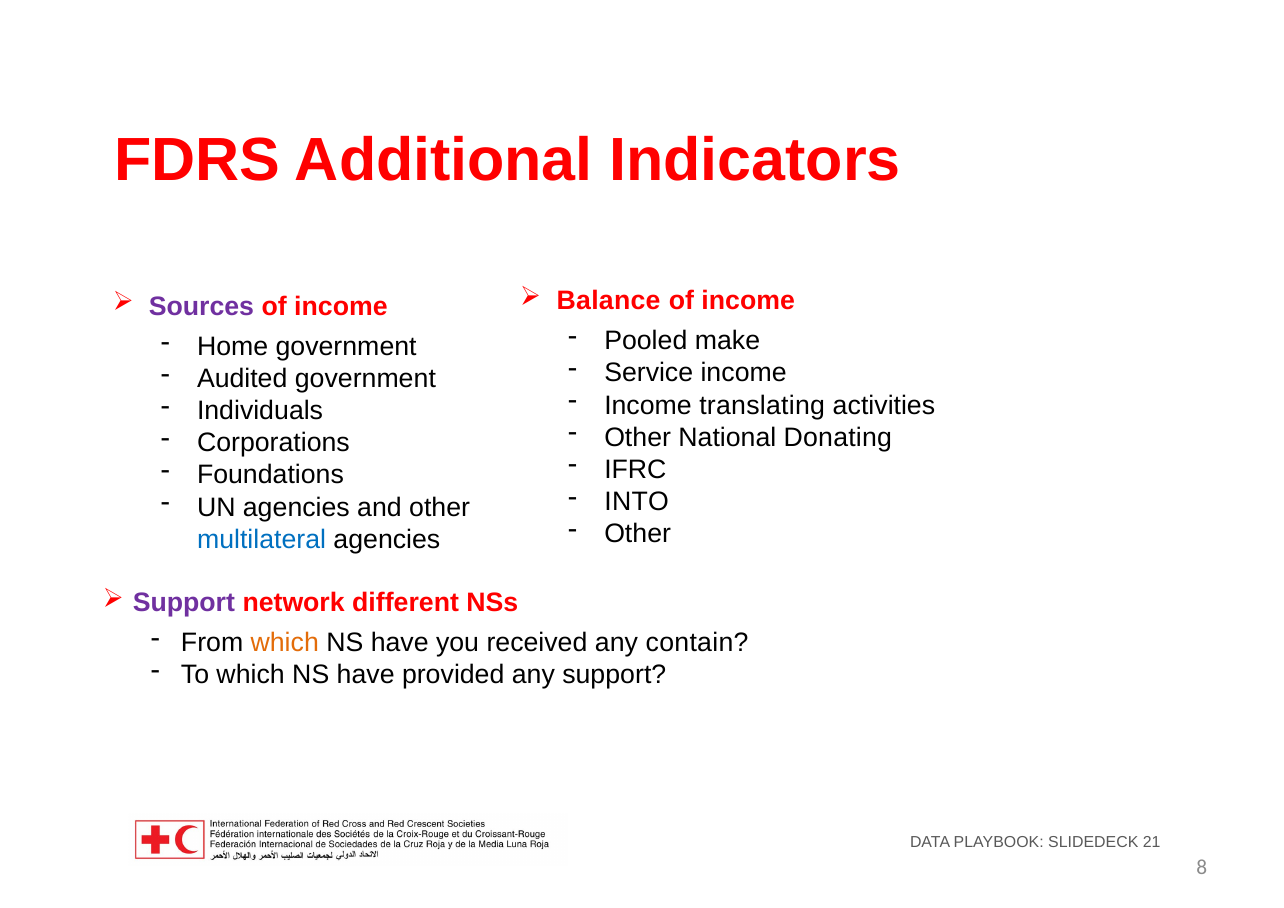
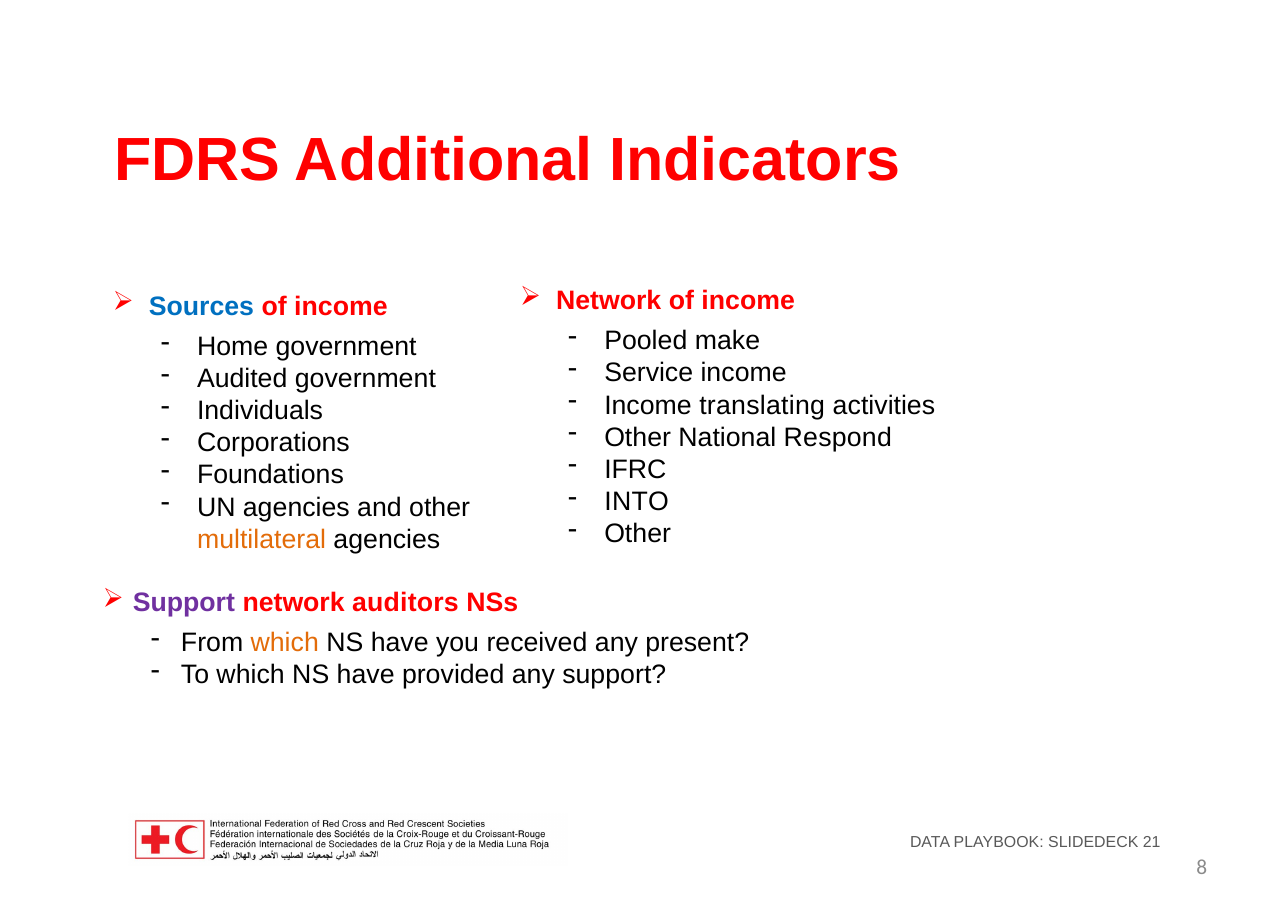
Balance: Balance -> Network (609, 301)
Sources colour: purple -> blue (201, 307)
Donating: Donating -> Respond (838, 438)
multilateral colour: blue -> orange (262, 540)
different: different -> auditors (405, 603)
contain: contain -> present (697, 643)
